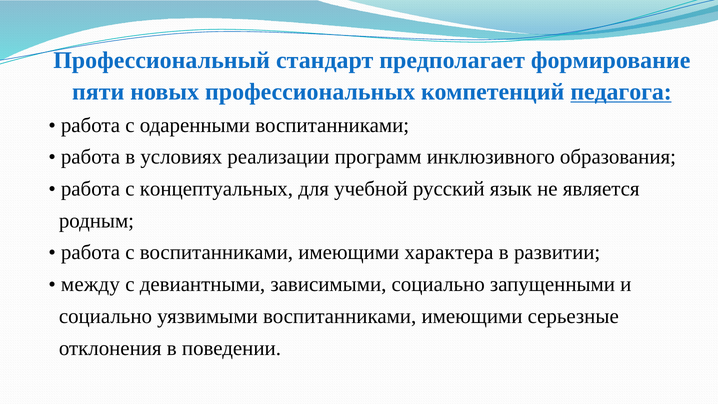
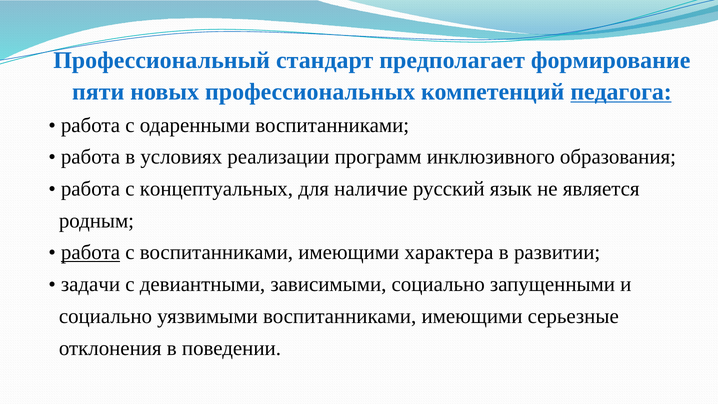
учебной: учебной -> наличие (371, 189)
работа underline: none -> present (91, 252)
между: между -> задачи (91, 284)
